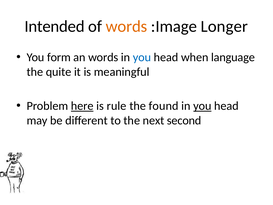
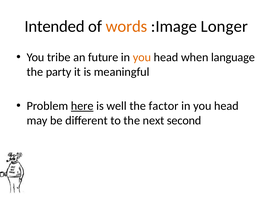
form: form -> tribe (59, 57)
an words: words -> future (103, 57)
you colour: blue -> orange (142, 57)
quite: quite -> party (59, 72)
rule: rule -> well (117, 106)
found: found -> factor (164, 106)
you underline: present -> none (202, 106)
